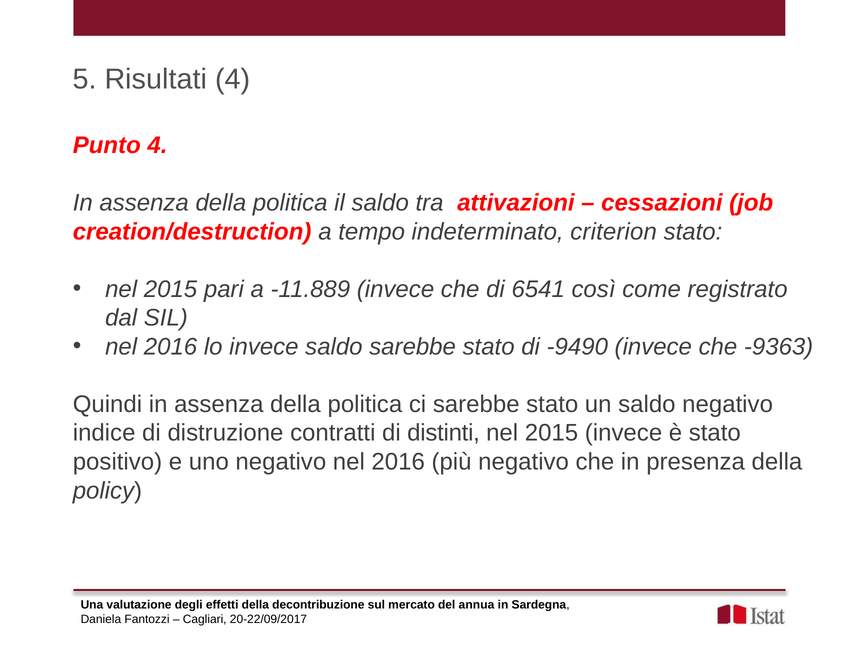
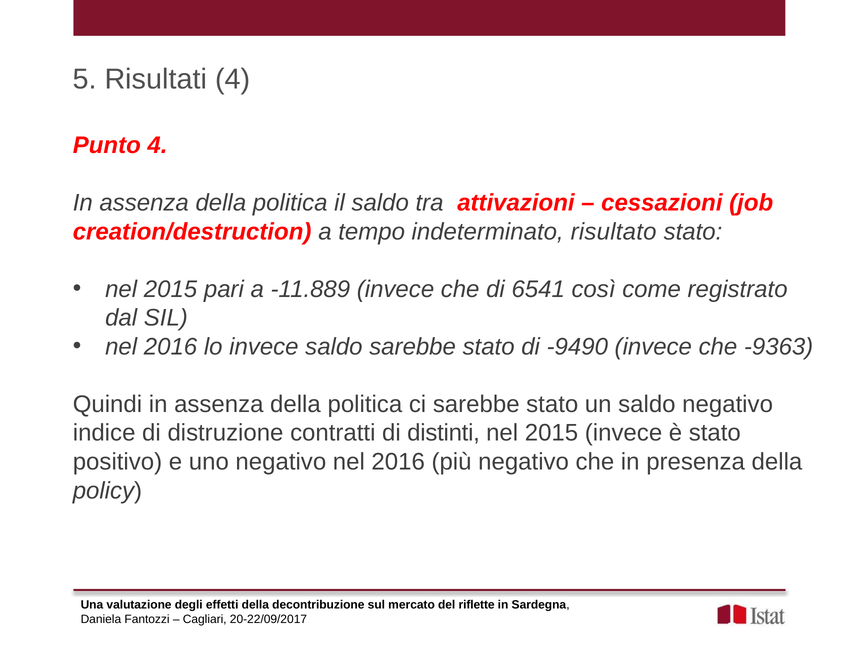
criterion: criterion -> risultato (614, 232)
annua: annua -> riflette (477, 605)
